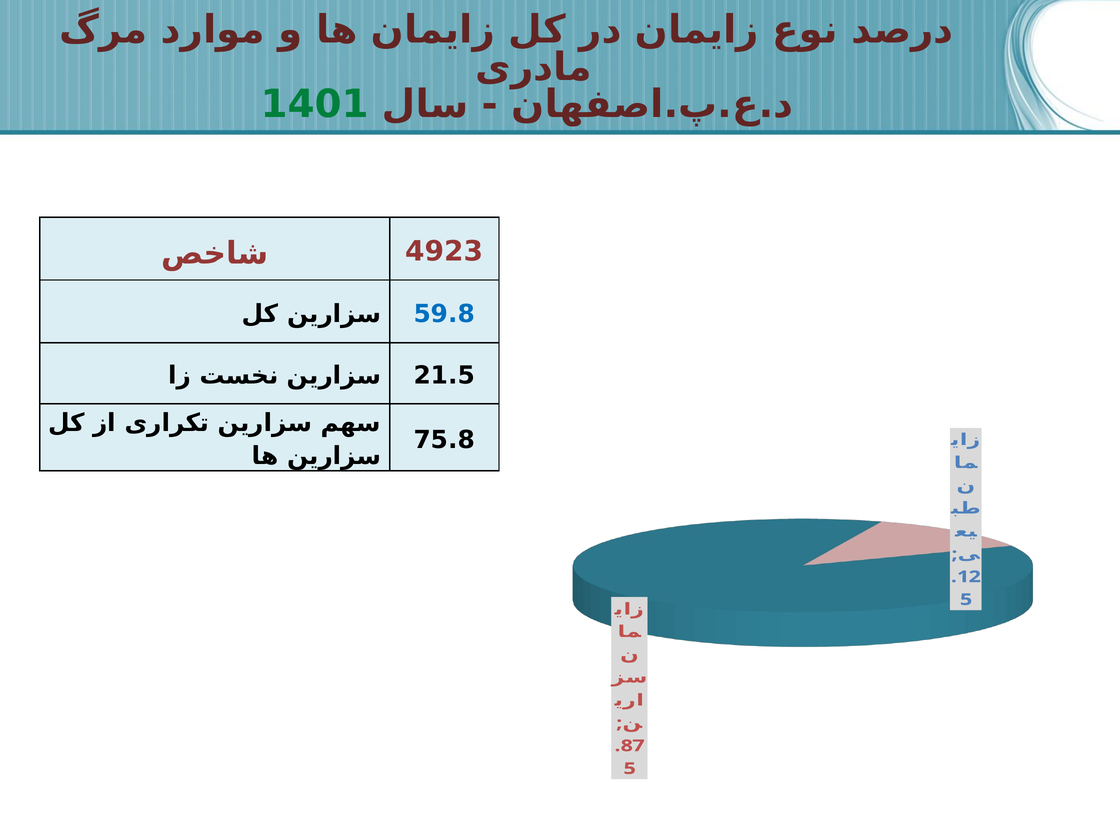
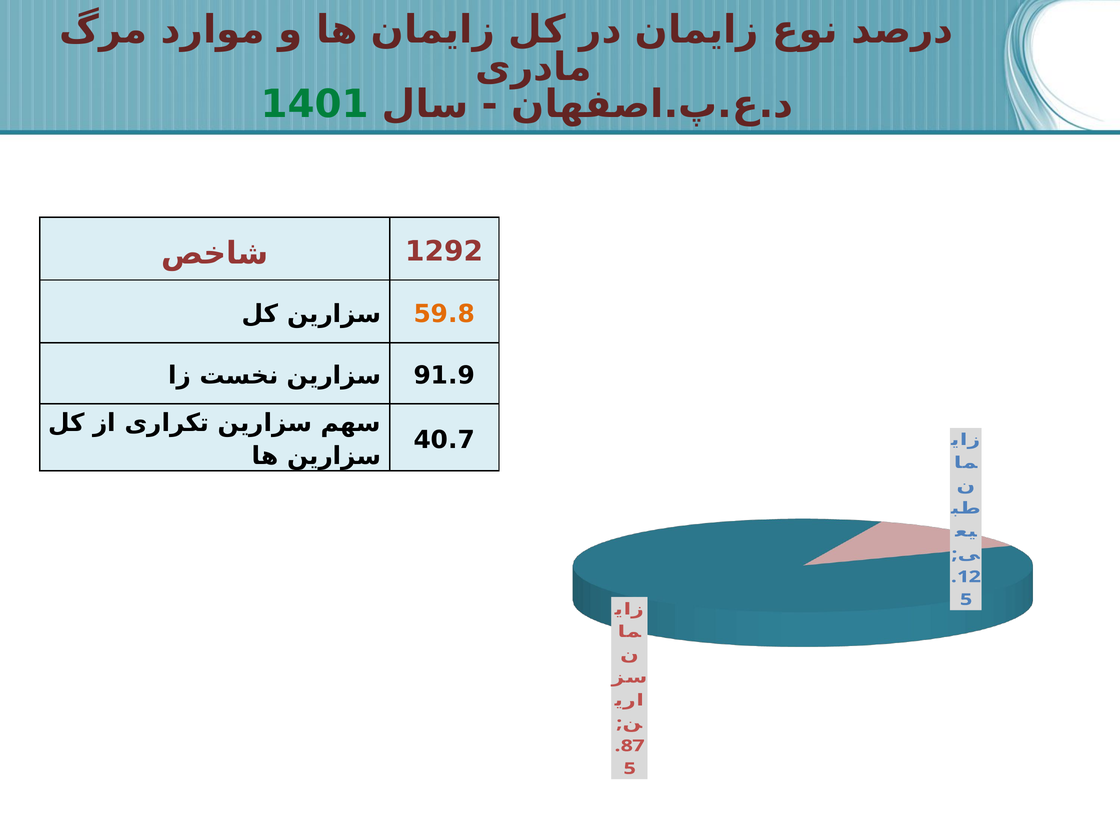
4923: 4923 -> 1292 (444, 251)
59.8 colour: blue -> orange (444, 314)
21.5: 21.5 -> 91.9 (444, 376)
75.8: 75.8 -> 40.7 (444, 440)
